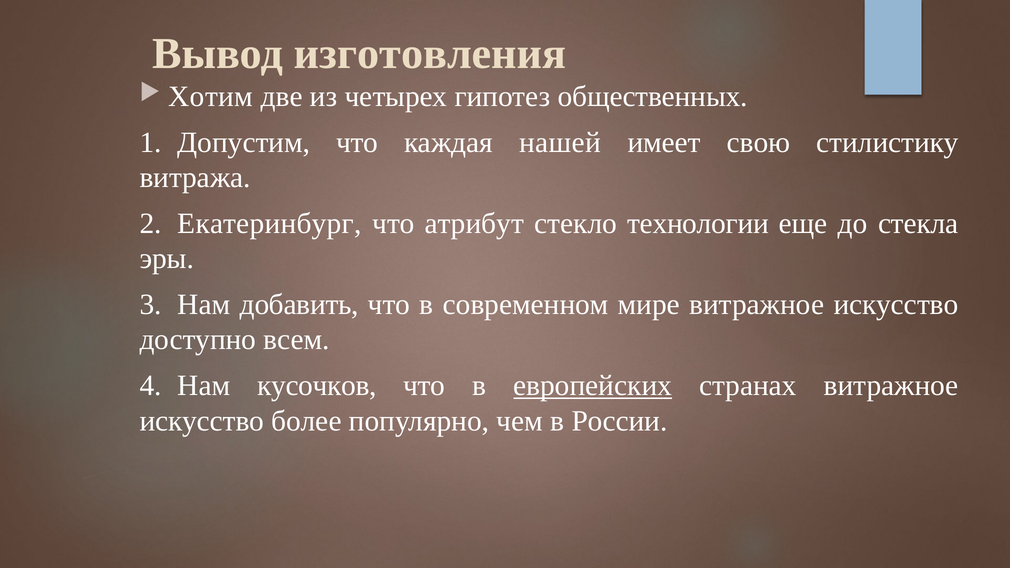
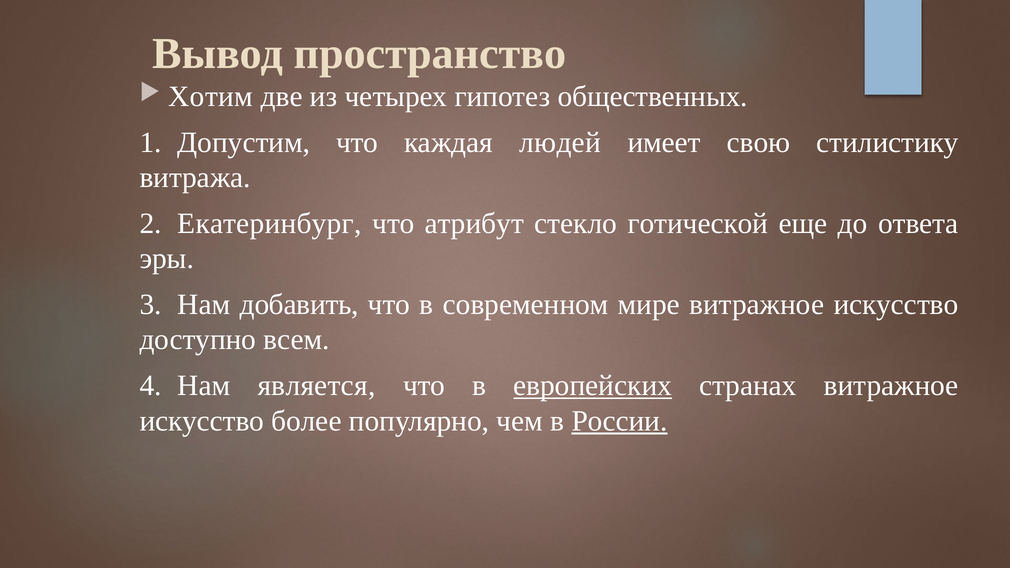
изготовления: изготовления -> пространство (430, 53)
нашей: нашей -> людей (560, 142)
технологии: технологии -> готической (698, 223)
стекла: стекла -> ответа (918, 223)
кусочков: кусочков -> является (317, 386)
России underline: none -> present (620, 421)
